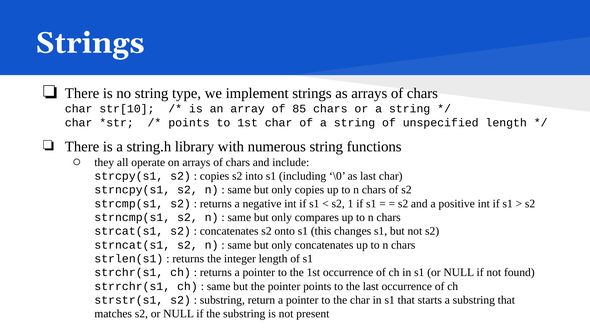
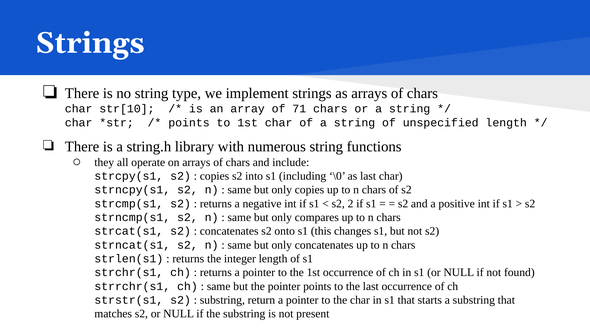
85: 85 -> 71 (299, 109)
1: 1 -> 2 (350, 204)
